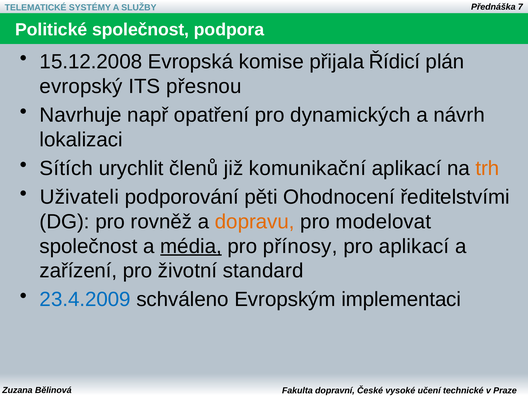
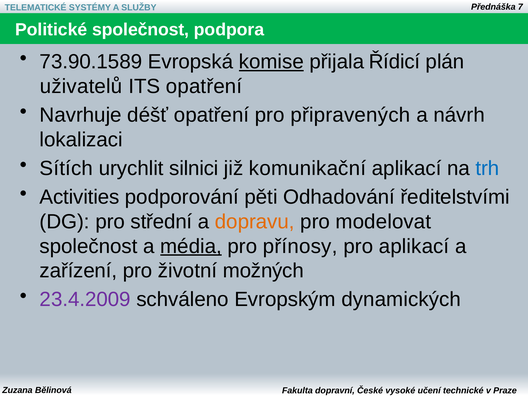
15.12.2008: 15.12.2008 -> 73.90.1589 (91, 62)
komise underline: none -> present (271, 62)
evropský: evropský -> uživatelů (81, 86)
ITS přesnou: přesnou -> opatření (204, 86)
např: např -> déšť (148, 115)
dynamických: dynamických -> připravených (350, 115)
členů: členů -> silnici (194, 168)
trh colour: orange -> blue (487, 168)
Uživateli: Uživateli -> Activities (79, 197)
Ohodnocení: Ohodnocení -> Odhadování (339, 197)
rovněž: rovněž -> střední (161, 222)
standard: standard -> možných (263, 271)
23.4.2009 colour: blue -> purple (85, 300)
implementaci: implementaci -> dynamických (401, 300)
